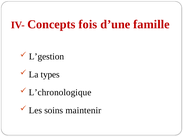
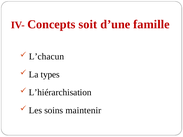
fois: fois -> soit (88, 24)
L’gestion: L’gestion -> L’chacun (46, 57)
L’chronologique: L’chronologique -> L’hiérarchisation (60, 93)
